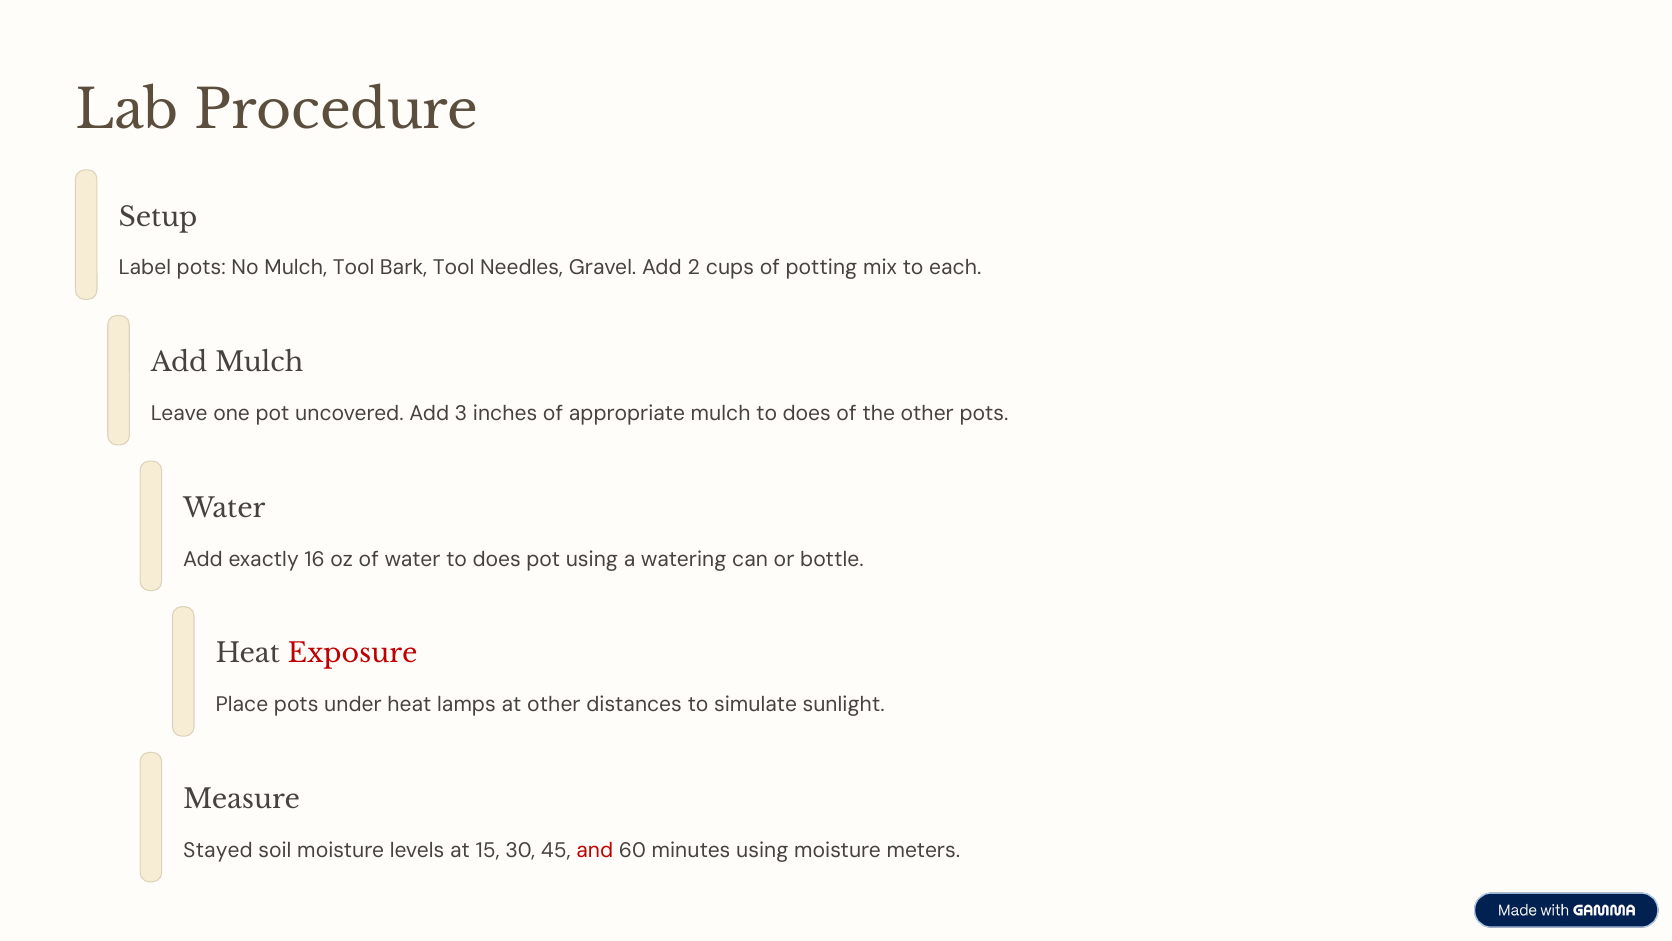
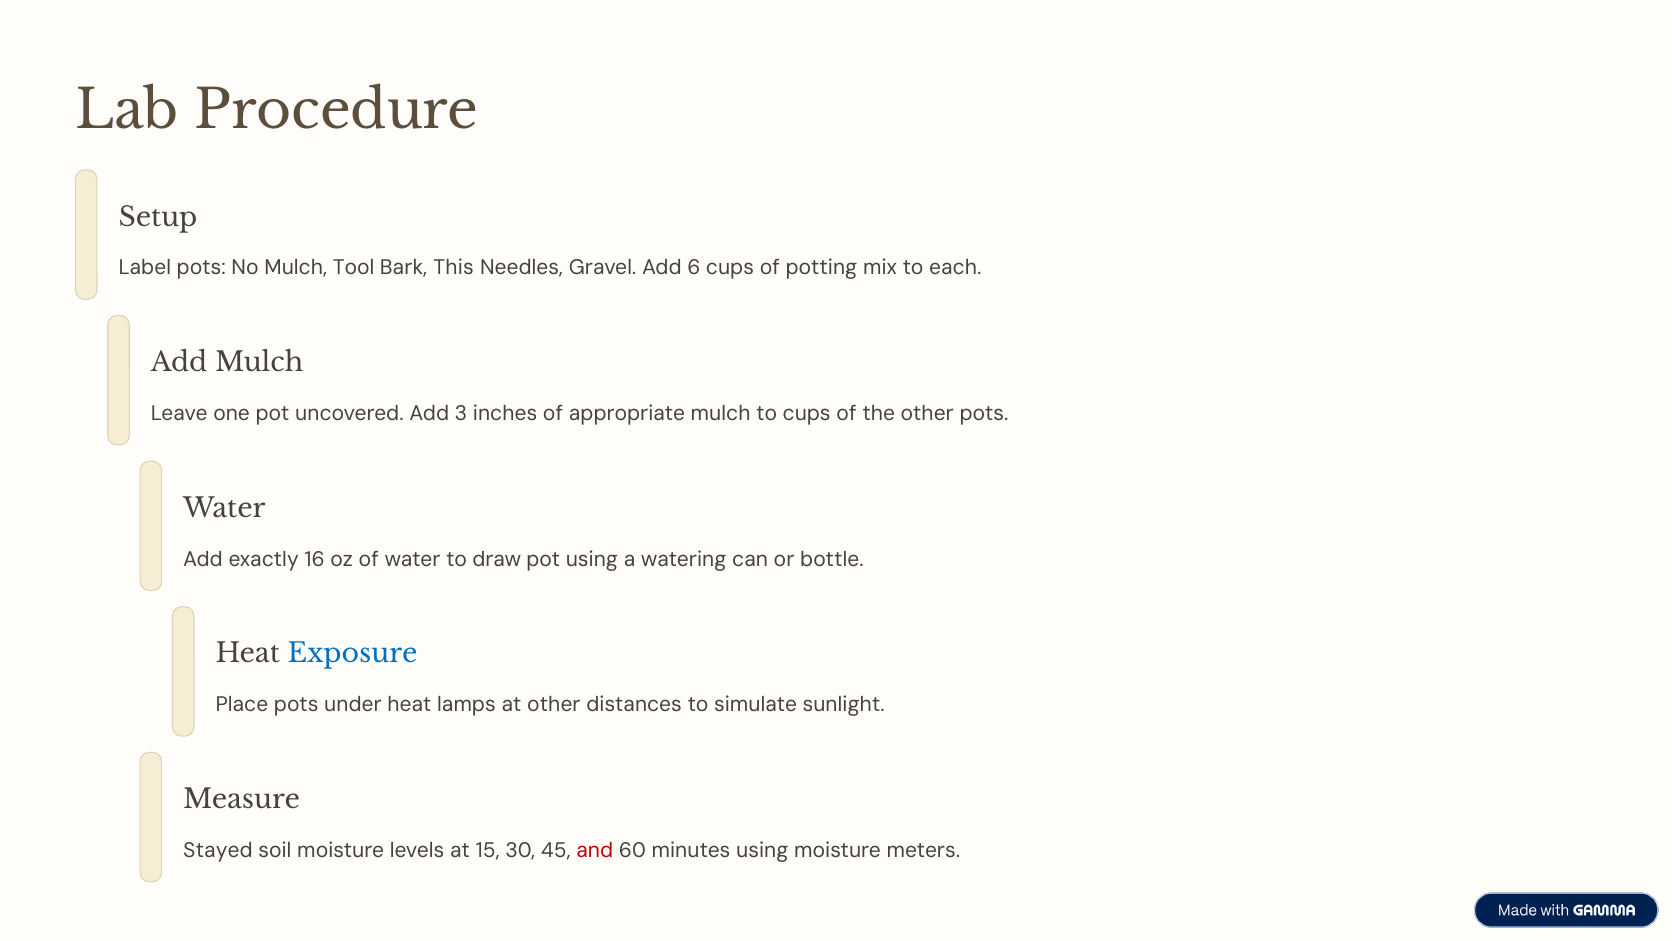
Bark Tool: Tool -> This (454, 268)
2: 2 -> 6 (694, 268)
mulch to does: does -> cups (807, 413)
water to does: does -> draw (497, 559)
Exposure colour: red -> blue (353, 654)
